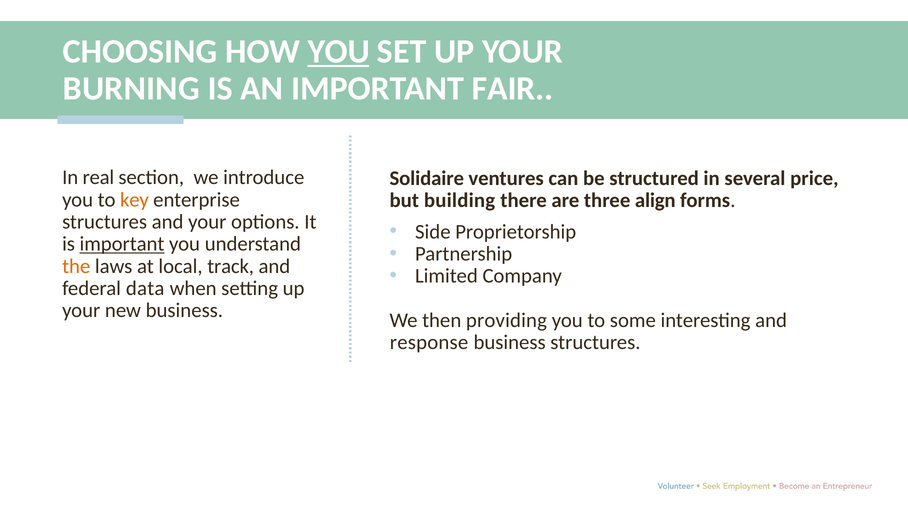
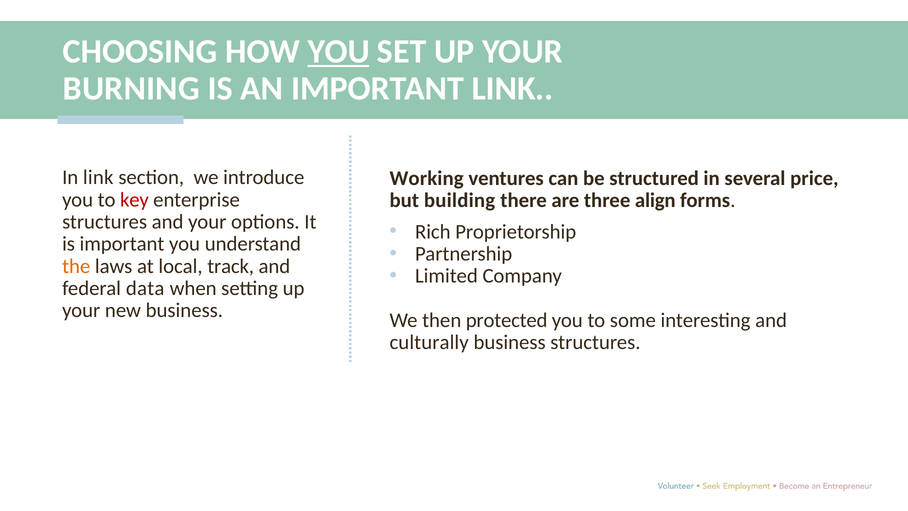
IMPORTANT FAIR: FAIR -> LINK (513, 88)
In real: real -> link (98, 177)
Solidaire: Solidaire -> Working (427, 178)
key colour: orange -> red (134, 200)
Side: Side -> Rich (433, 232)
important underline: present -> none (122, 244)
providing: providing -> protected (507, 320)
response: response -> culturally (429, 342)
